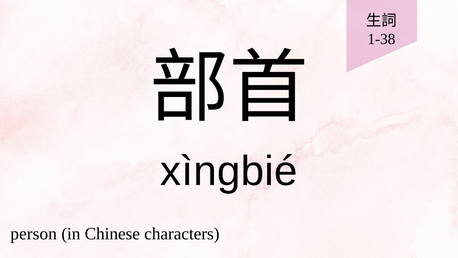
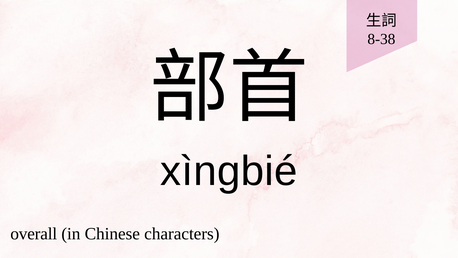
1-38: 1-38 -> 8-38 (381, 39)
person: person -> overall (34, 233)
